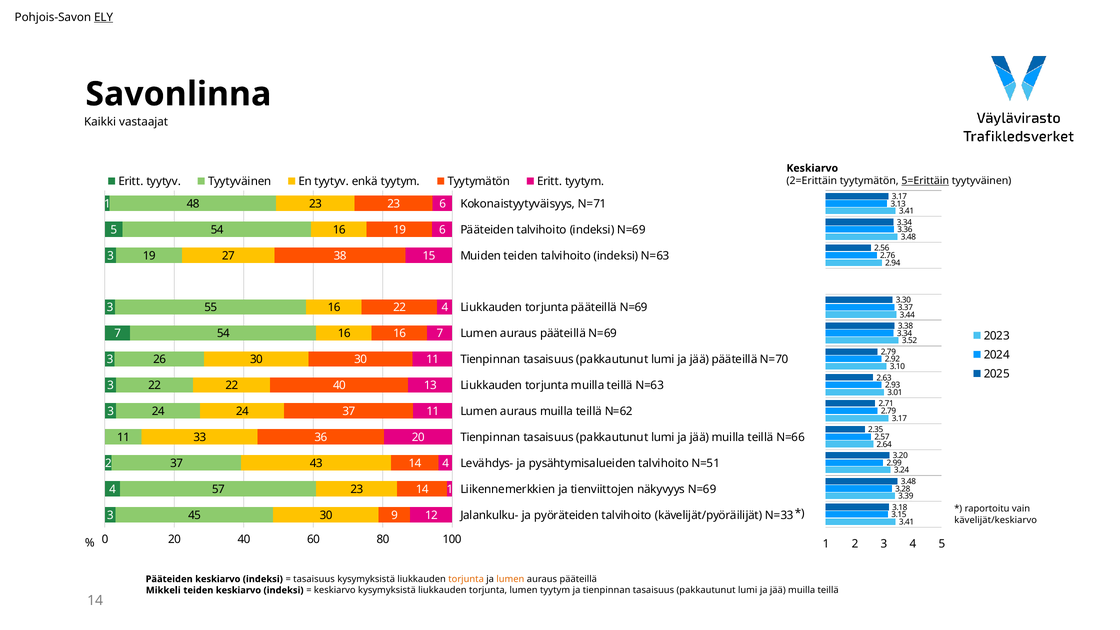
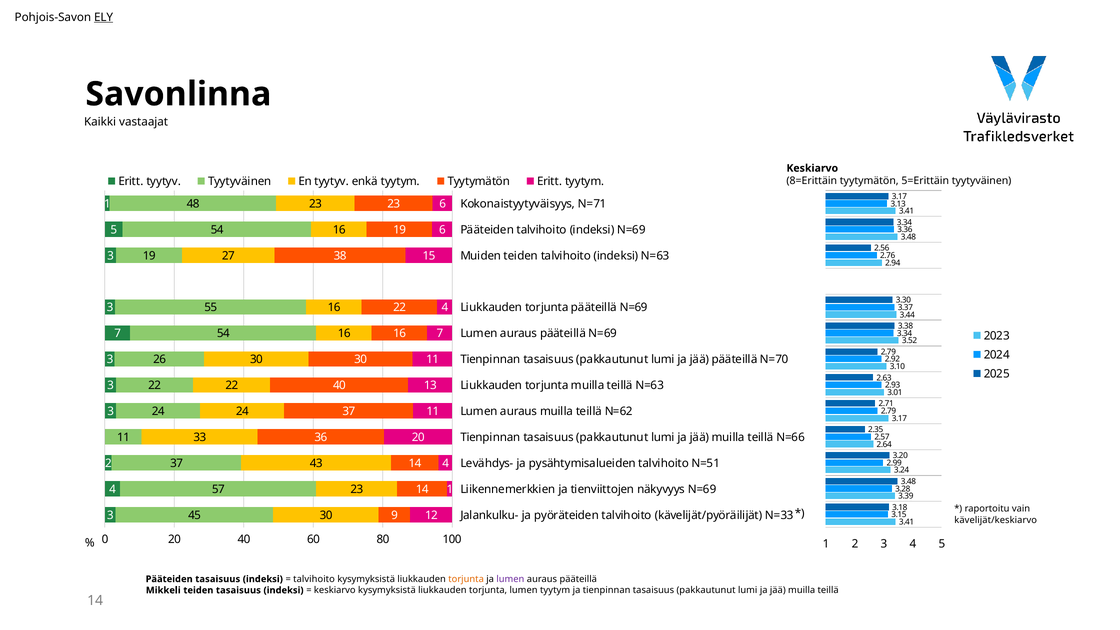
2=Erittäin: 2=Erittäin -> 8=Erittäin (812, 181)
5=Erittäin underline: present -> none (925, 181)
Pääteiden keskiarvo: keskiarvo -> tasaisuus (218, 579)
tasaisuus: tasaisuus -> talvihoito (314, 579)
lumen colour: orange -> purple (510, 579)
teiden keskiarvo: keskiarvo -> tasaisuus (238, 590)
